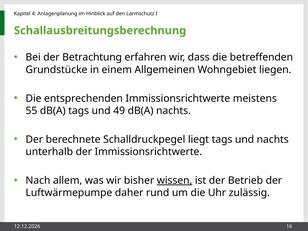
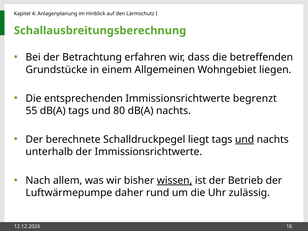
meistens: meistens -> begrenzt (255, 98)
49: 49 -> 80 (119, 111)
und underline: none -> present (245, 139)
